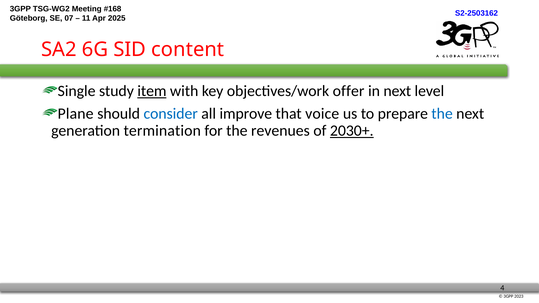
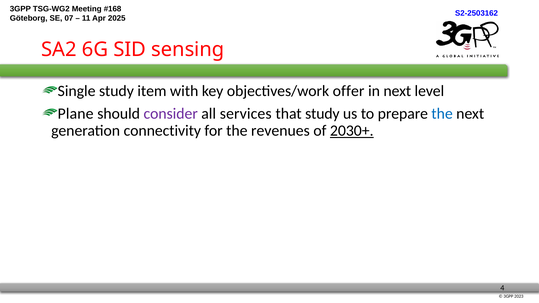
content: content -> sensing (188, 50)
item underline: present -> none (152, 91)
consider colour: blue -> purple (171, 114)
improve: improve -> services (246, 114)
that voice: voice -> study (322, 114)
termination: termination -> connectivity (162, 131)
